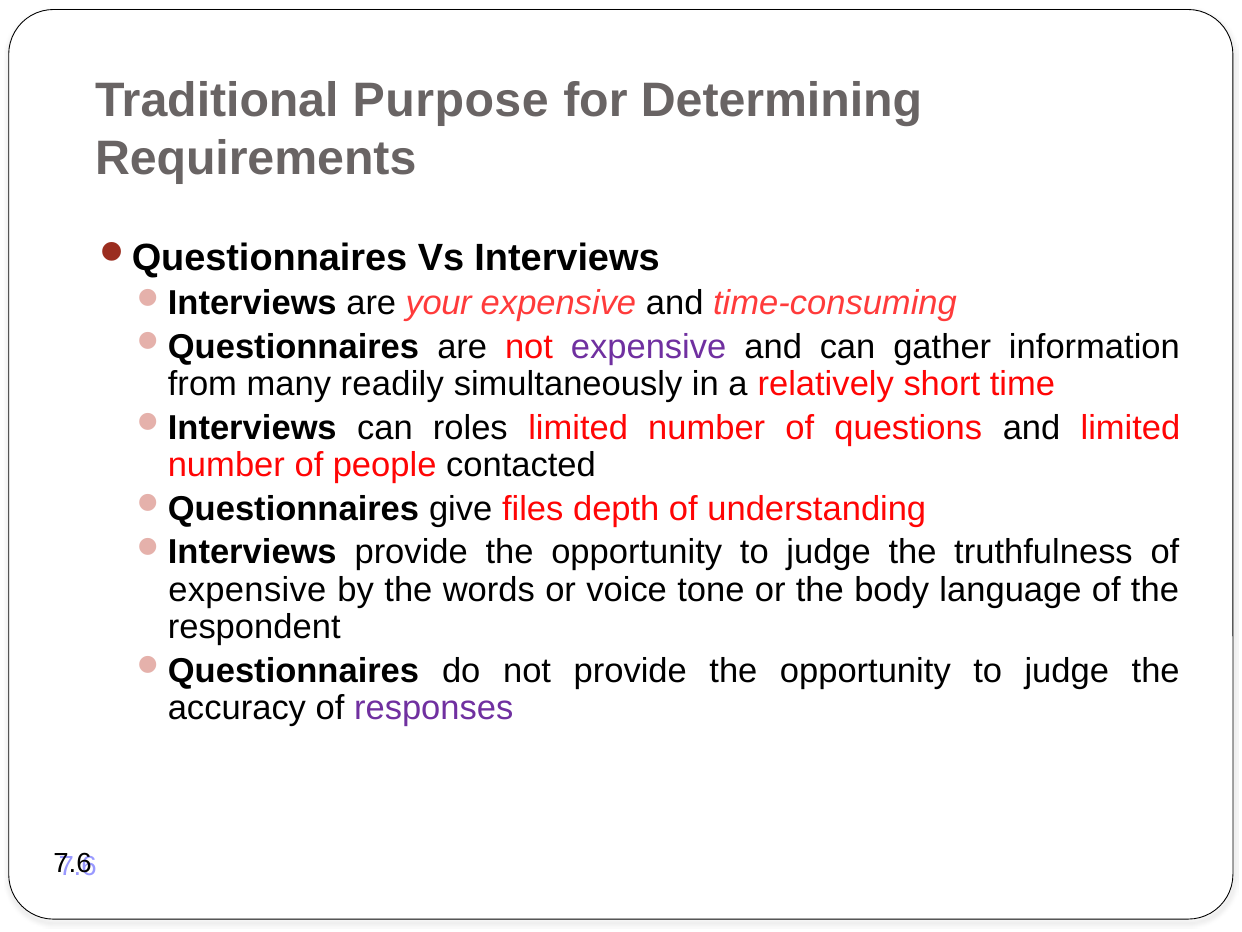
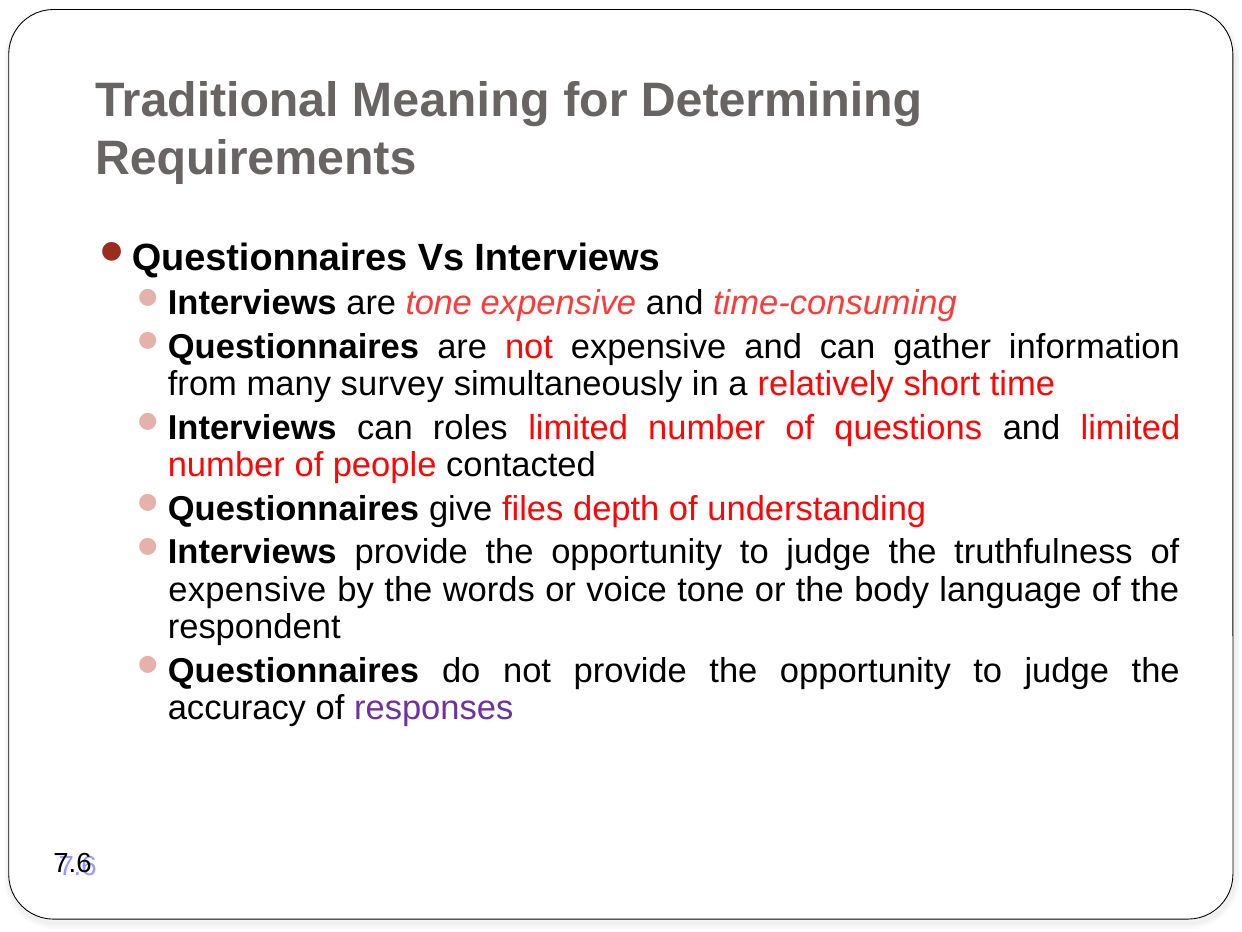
Purpose: Purpose -> Meaning (451, 101)
are your: your -> tone (439, 303)
expensive colour: purple -> black (649, 347)
readily: readily -> survey (392, 384)
